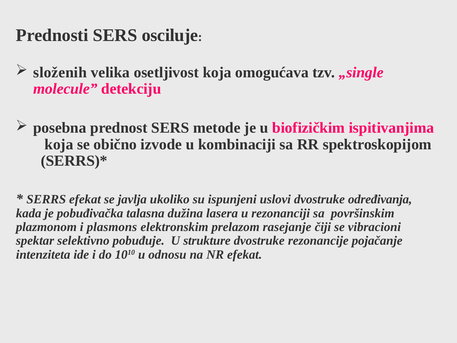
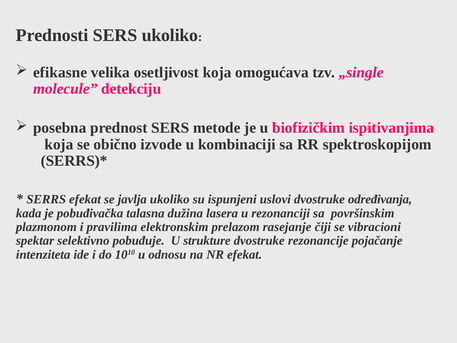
SERS osciluje: osciluje -> ukoliko (170, 35)
složenih: složenih -> efikasne (60, 72)
plasmons: plasmons -> pravilima (112, 227)
